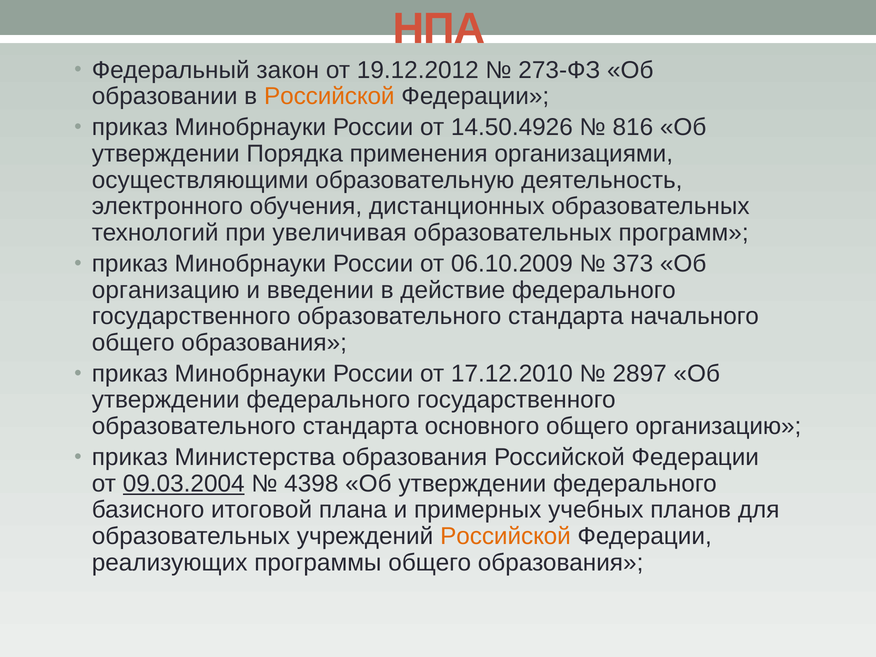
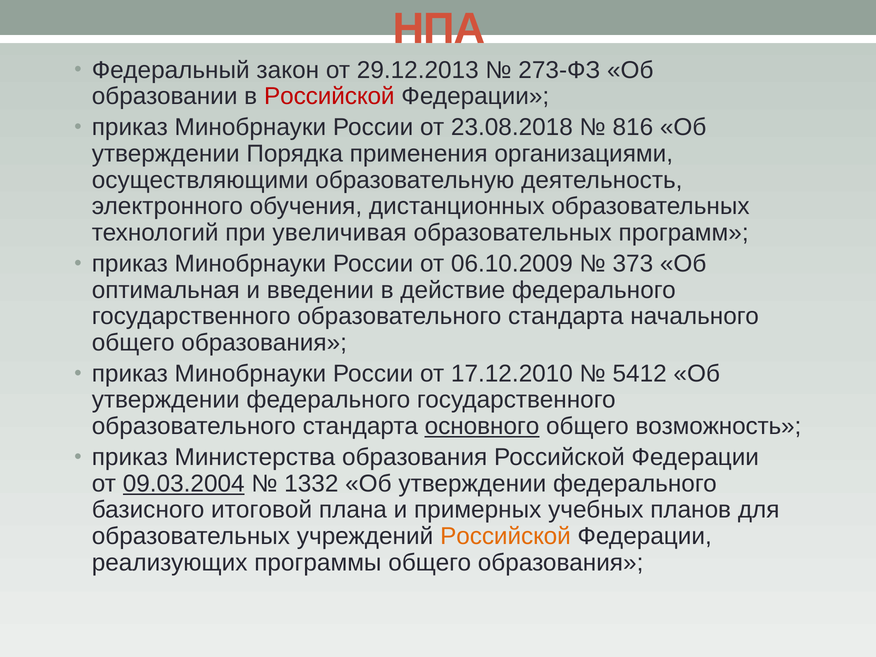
19.12.2012: 19.12.2012 -> 29.12.2013 (418, 70)
Российской colour: orange -> red (329, 96)
14.50.4926: 14.50.4926 -> 23.08.2018 (512, 127)
организацию: организацию -> оптимальная (166, 290)
2897: 2897 -> 5412 (640, 374)
основного underline: none -> present (482, 426)
общего организацию: организацию -> возможность (718, 426)
4398: 4398 -> 1332 (311, 484)
